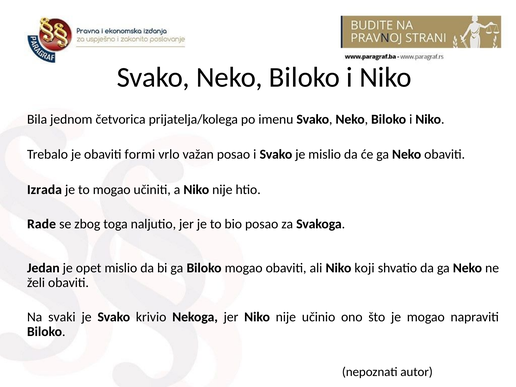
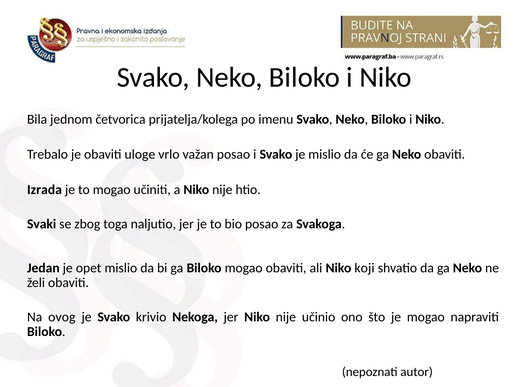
formi: formi -> uloge (140, 154)
Rade: Rade -> Svaki (42, 224)
svaki: svaki -> ovog (62, 317)
